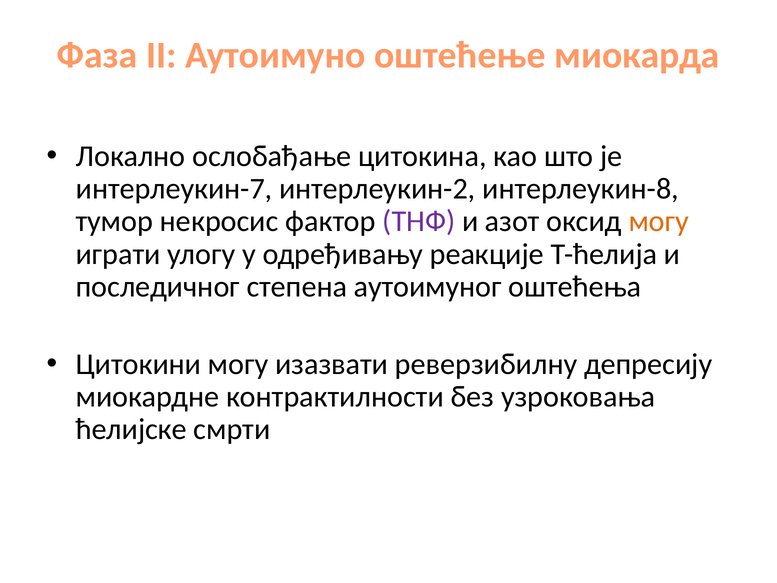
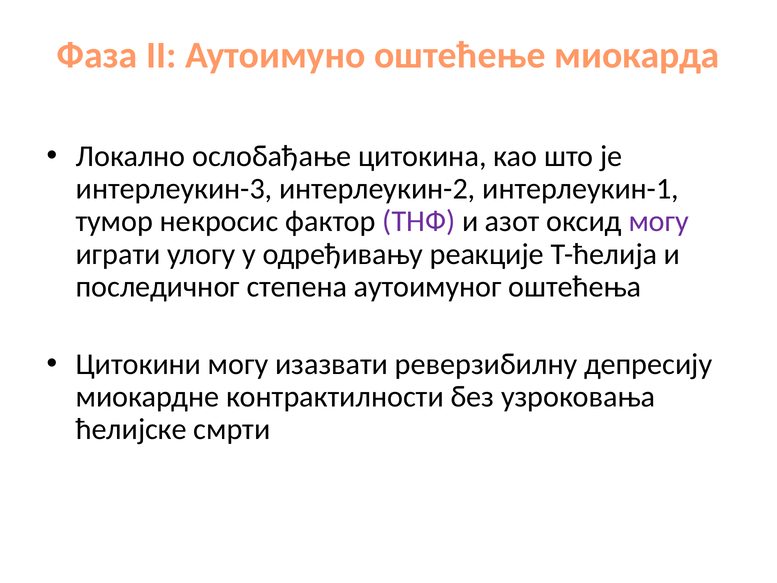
интерлеукин-7: интерлеукин-7 -> интерлеукин-3 (174, 189)
интерлеукин-8: интерлеукин-8 -> интерлеукин-1 (581, 189)
могу colour: orange -> purple (659, 221)
